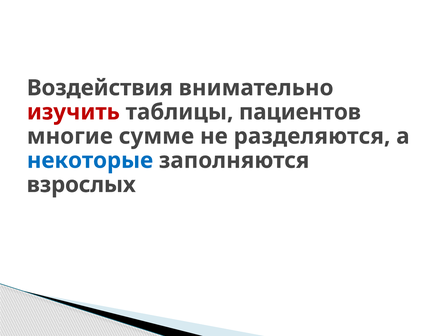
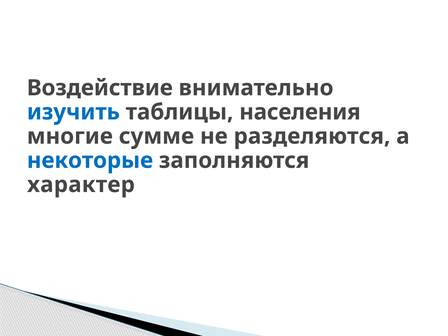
Воздействия: Воздействия -> Воздействие (100, 88)
изучить colour: red -> blue (73, 112)
пациентов: пациентов -> населения (300, 112)
взрослых: взрослых -> характер (81, 185)
